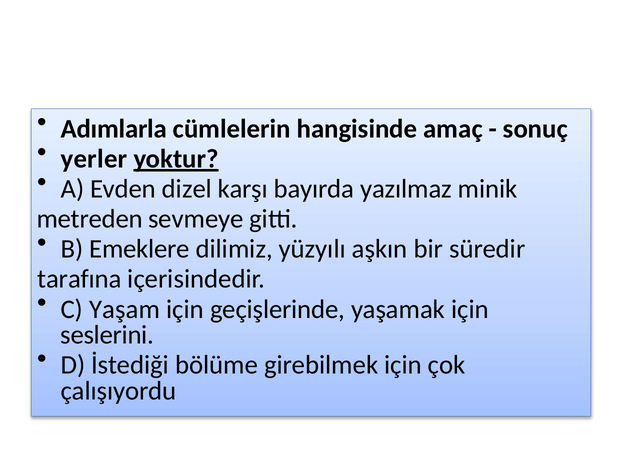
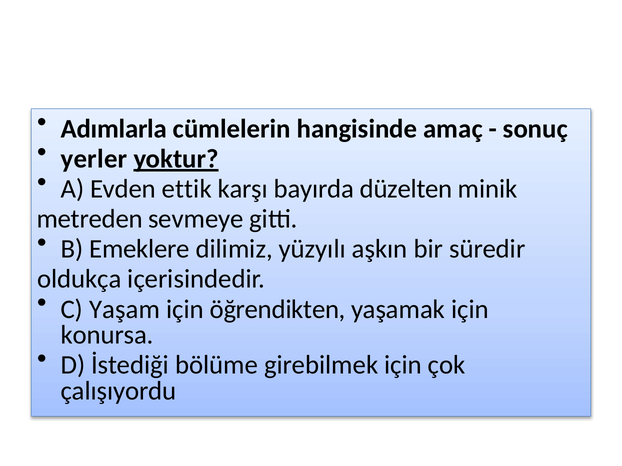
dizel: dizel -> ettik (187, 189)
yazılmaz: yazılmaz -> düzelten (406, 189)
tarafına: tarafına -> oldukça (79, 279)
geçişlerinde: geçişlerinde -> öğrendikten (278, 310)
seslerini: seslerini -> konursa (107, 335)
